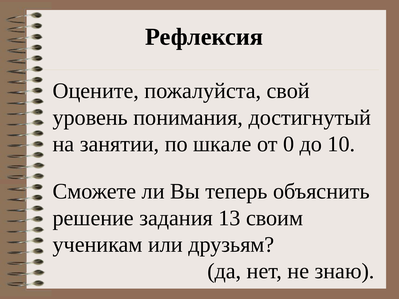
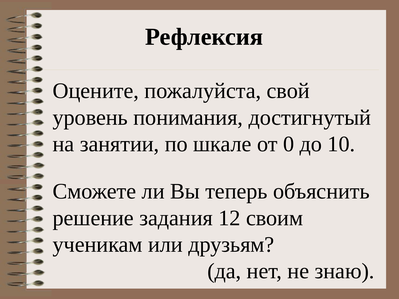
13: 13 -> 12 (229, 218)
